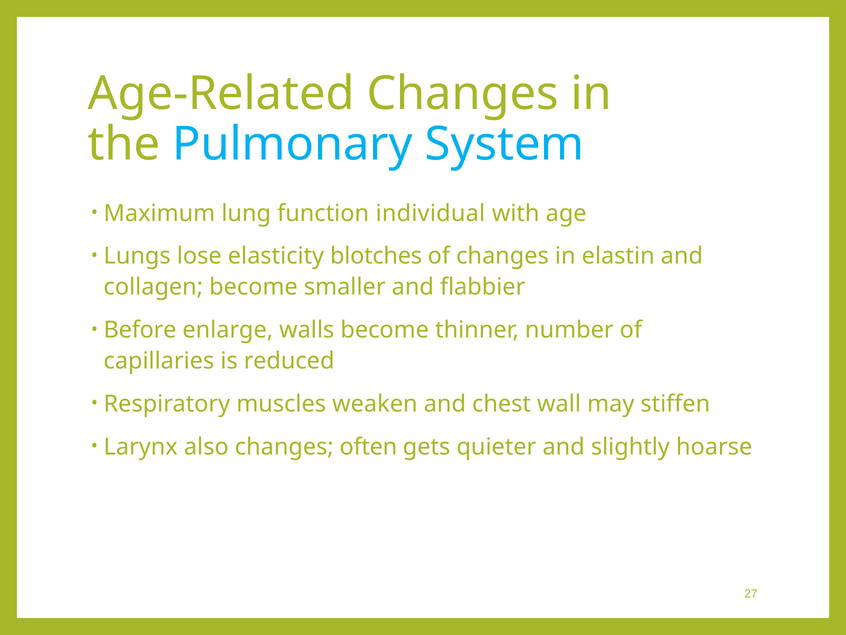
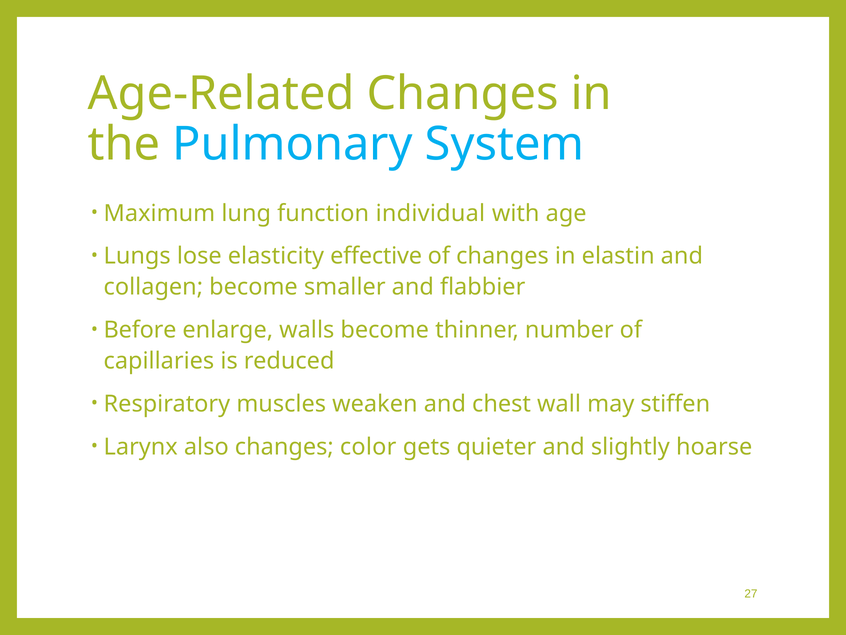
blotches: blotches -> effective (376, 256)
often: often -> color (368, 446)
